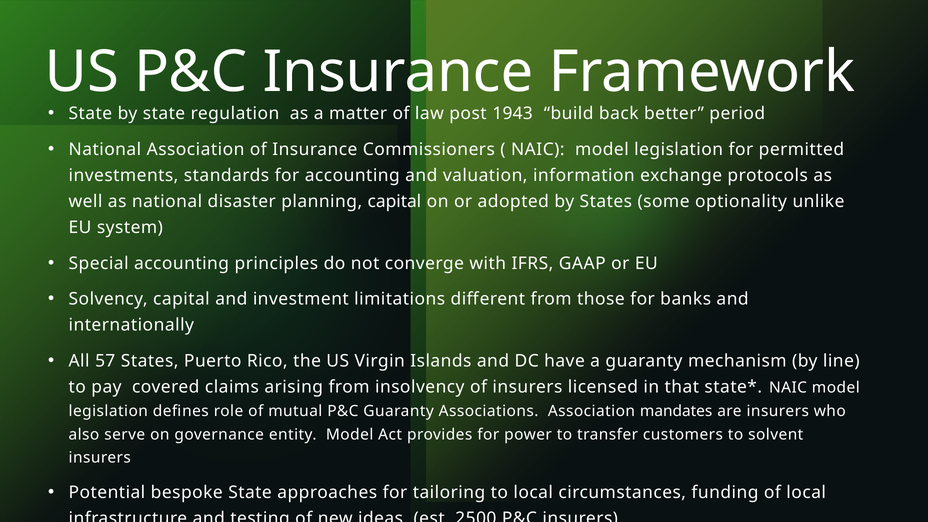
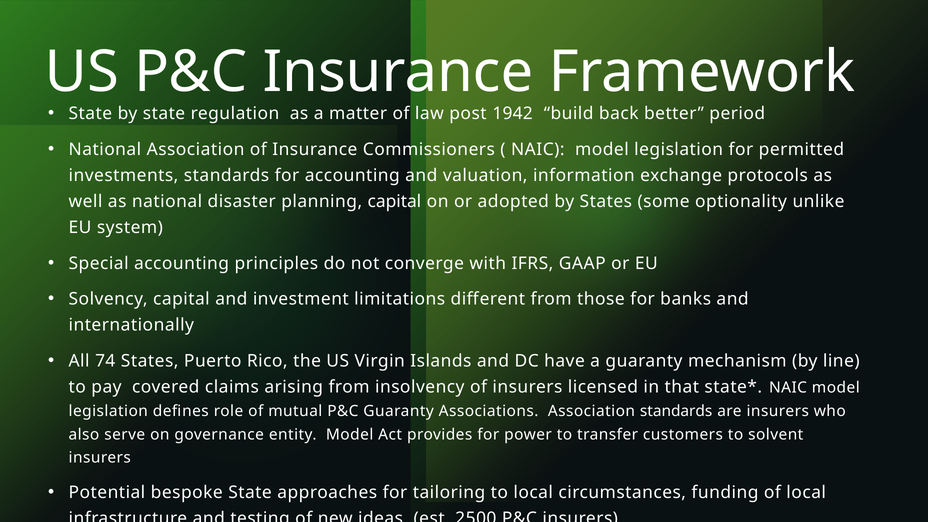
1943: 1943 -> 1942 (513, 114)
57: 57 -> 74 (105, 361)
Association mandates: mandates -> standards (676, 411)
